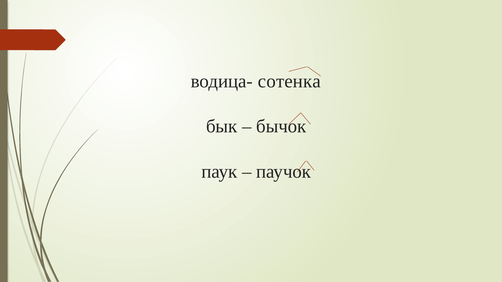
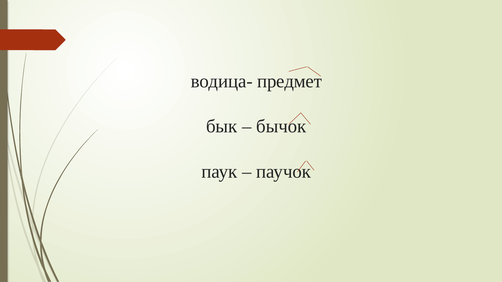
сотенка: сотенка -> предмет (290, 81)
